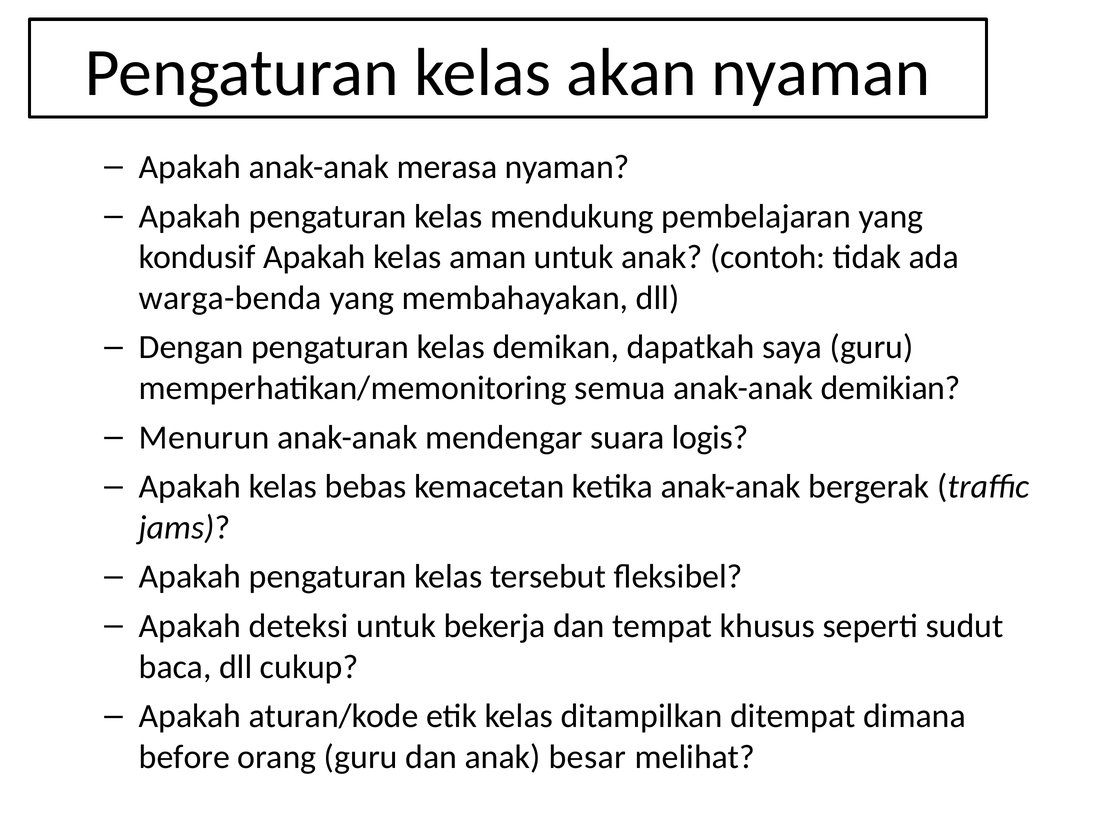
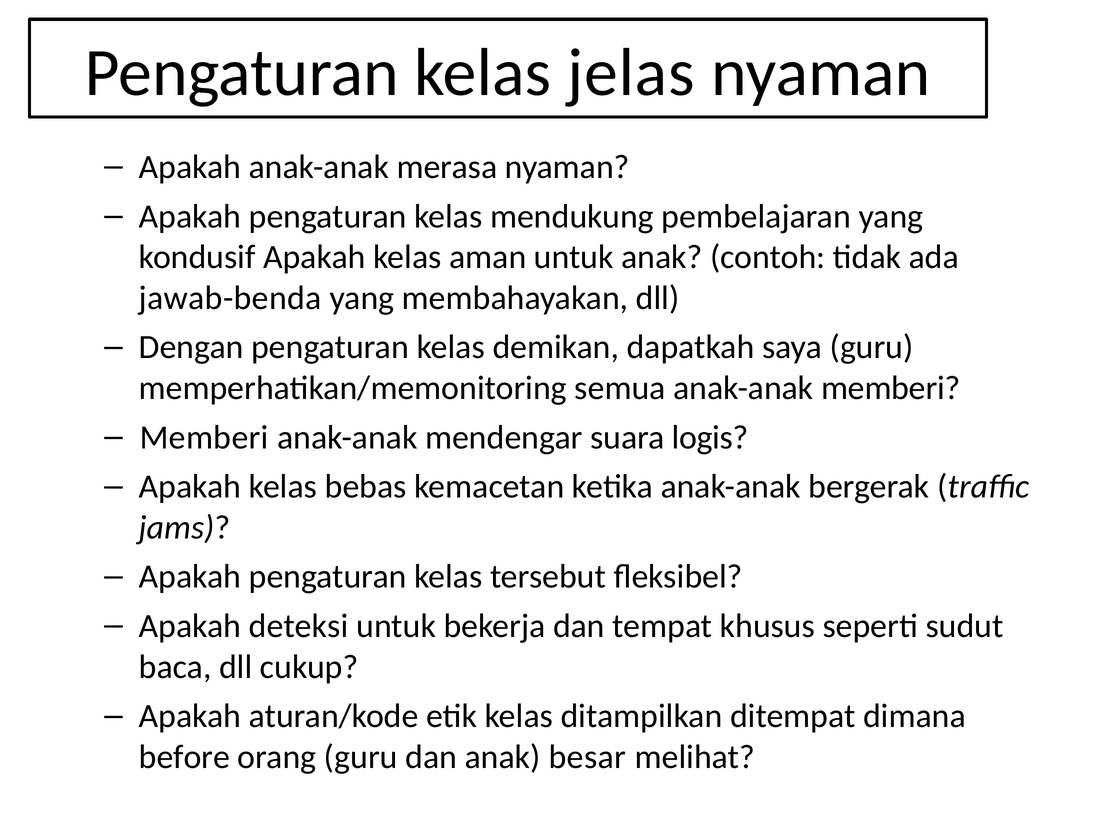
akan: akan -> jelas (631, 73)
warga-benda: warga-benda -> jawab-benda (230, 298)
anak-anak demikian: demikian -> memberi (891, 388)
Menurun: Menurun -> Memberi (204, 437)
